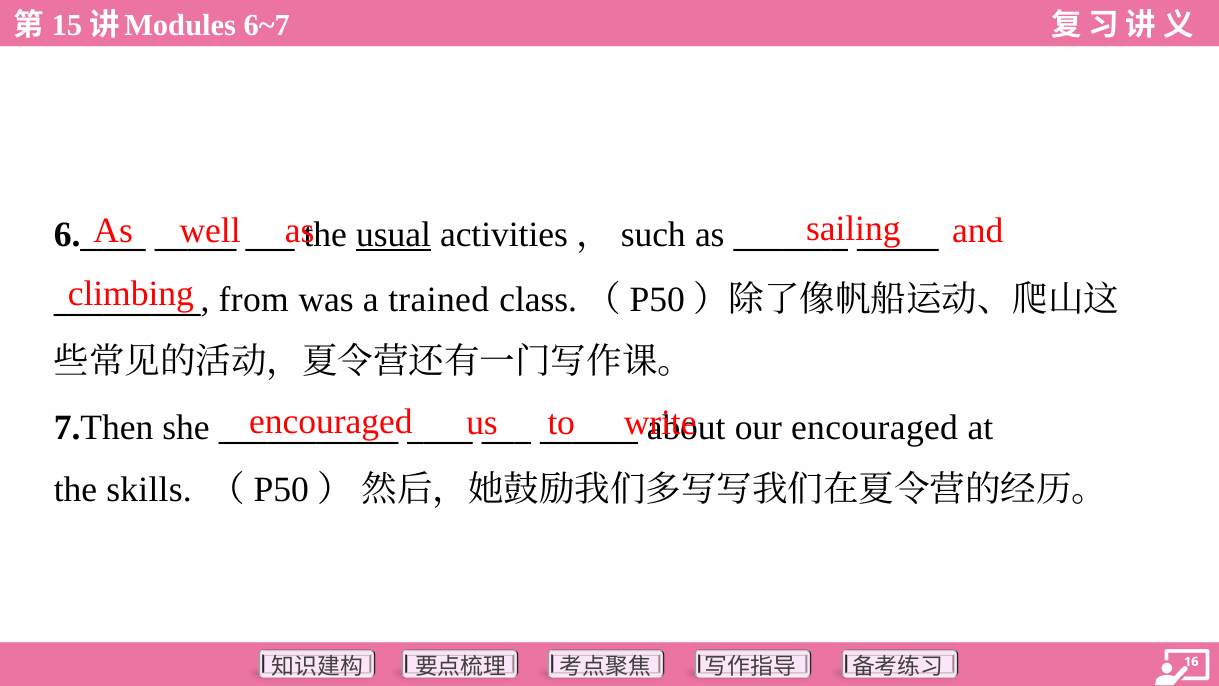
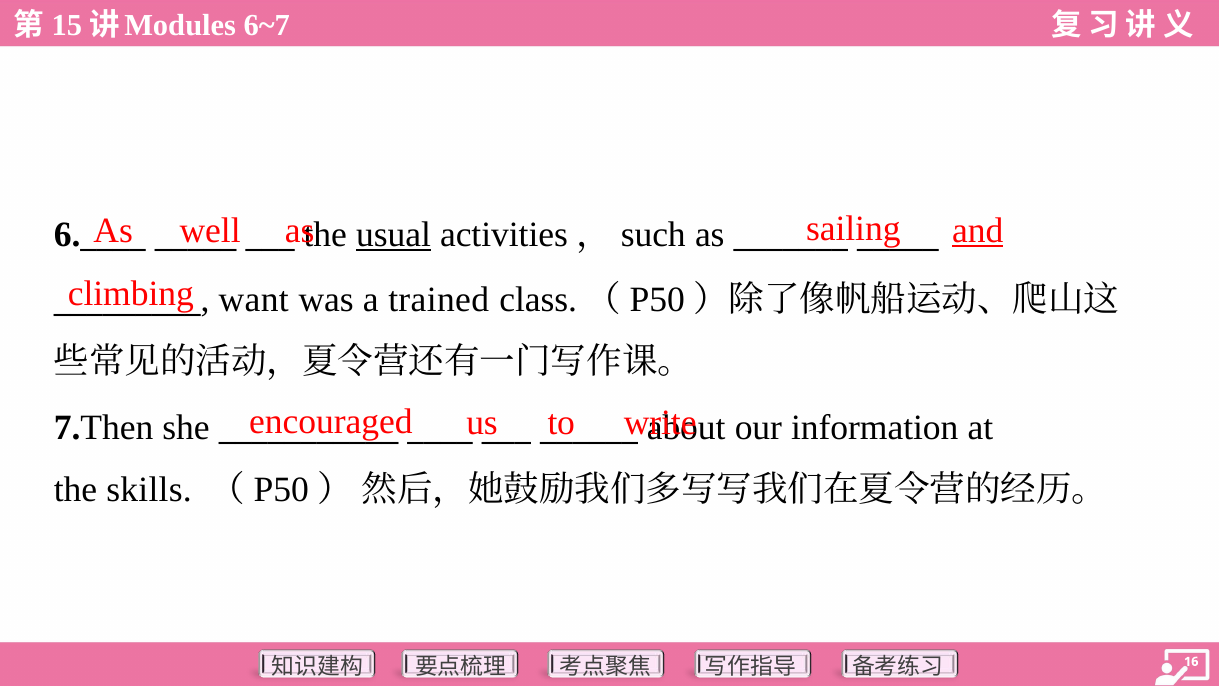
and underline: none -> present (978, 230)
from: from -> want (254, 299)
our encouraged: encouraged -> information (875, 427)
